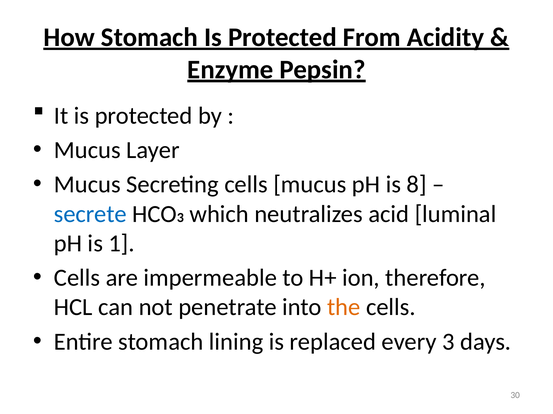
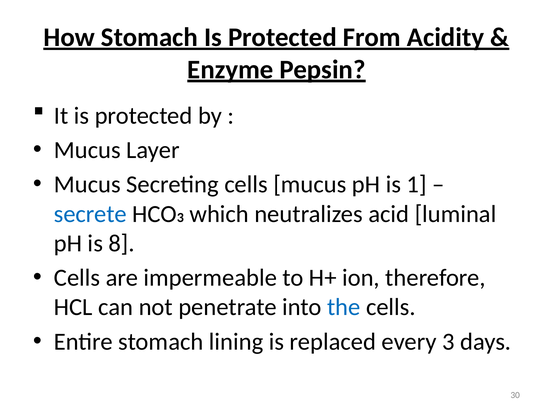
8: 8 -> 1 (417, 185)
1: 1 -> 8 (122, 244)
the colour: orange -> blue (344, 308)
